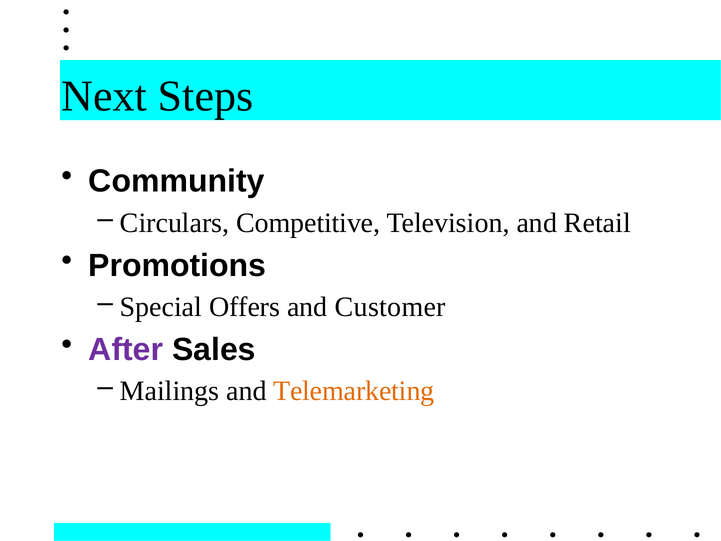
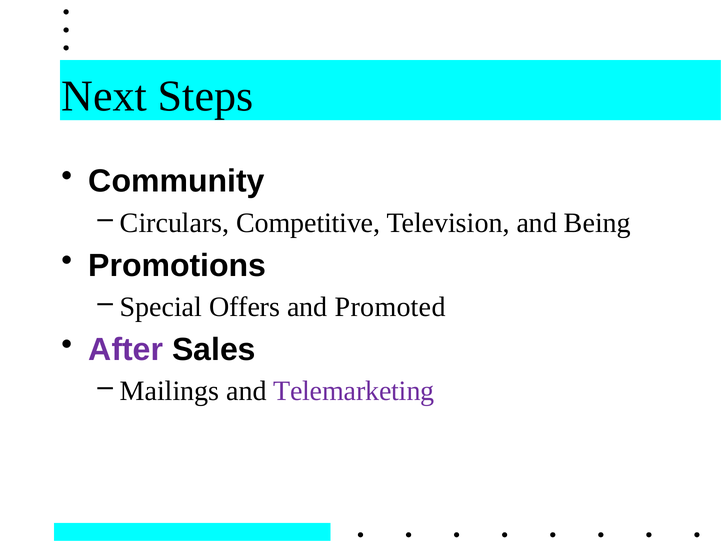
Retail: Retail -> Being (597, 223)
Customer: Customer -> Promoted (390, 307)
Telemarketing colour: orange -> purple (354, 391)
